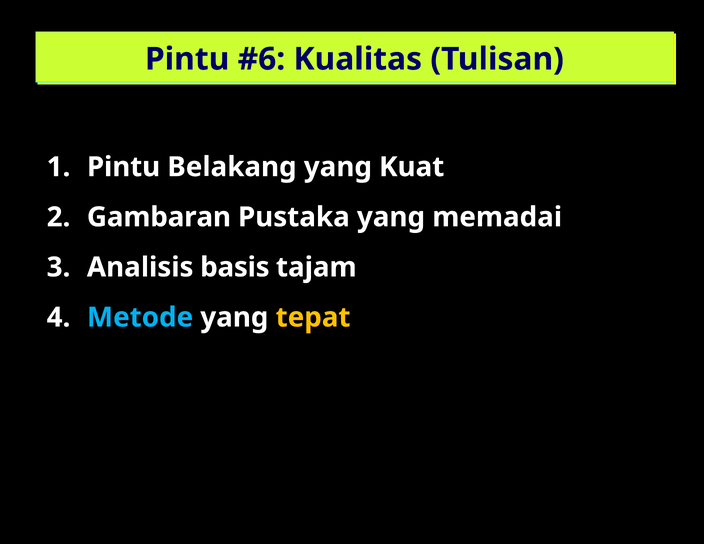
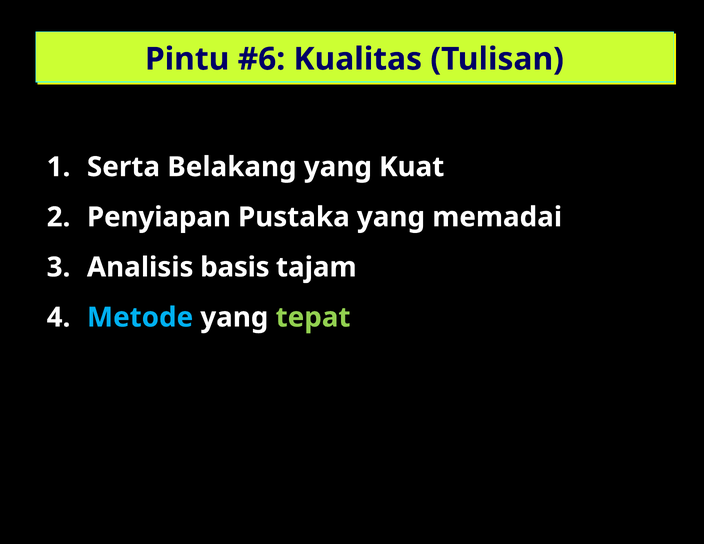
Pintu: Pintu -> Serta (123, 167)
Gambaran: Gambaran -> Penyiapan (159, 217)
tepat colour: yellow -> light green (313, 317)
